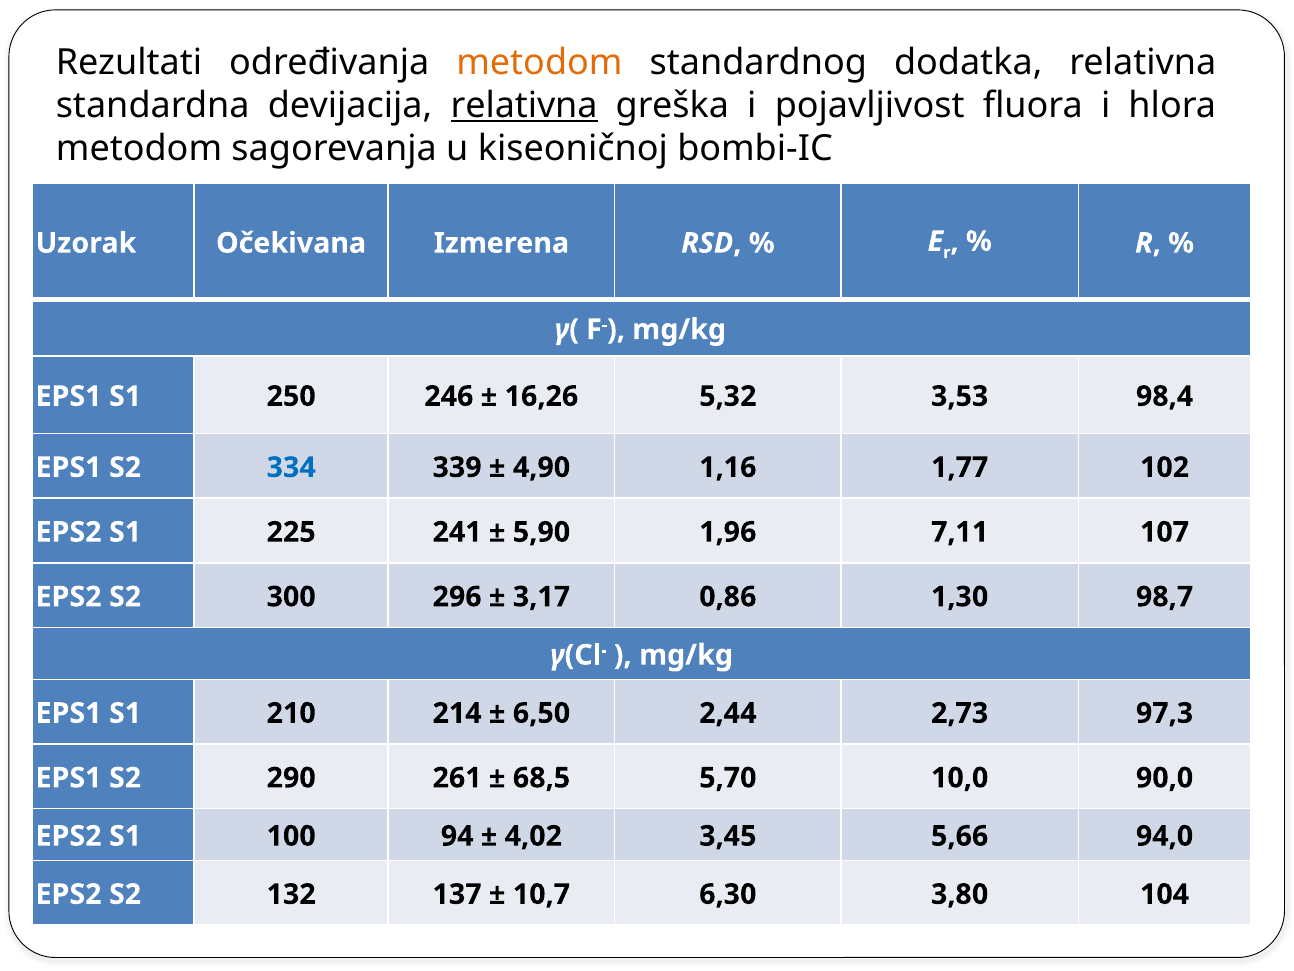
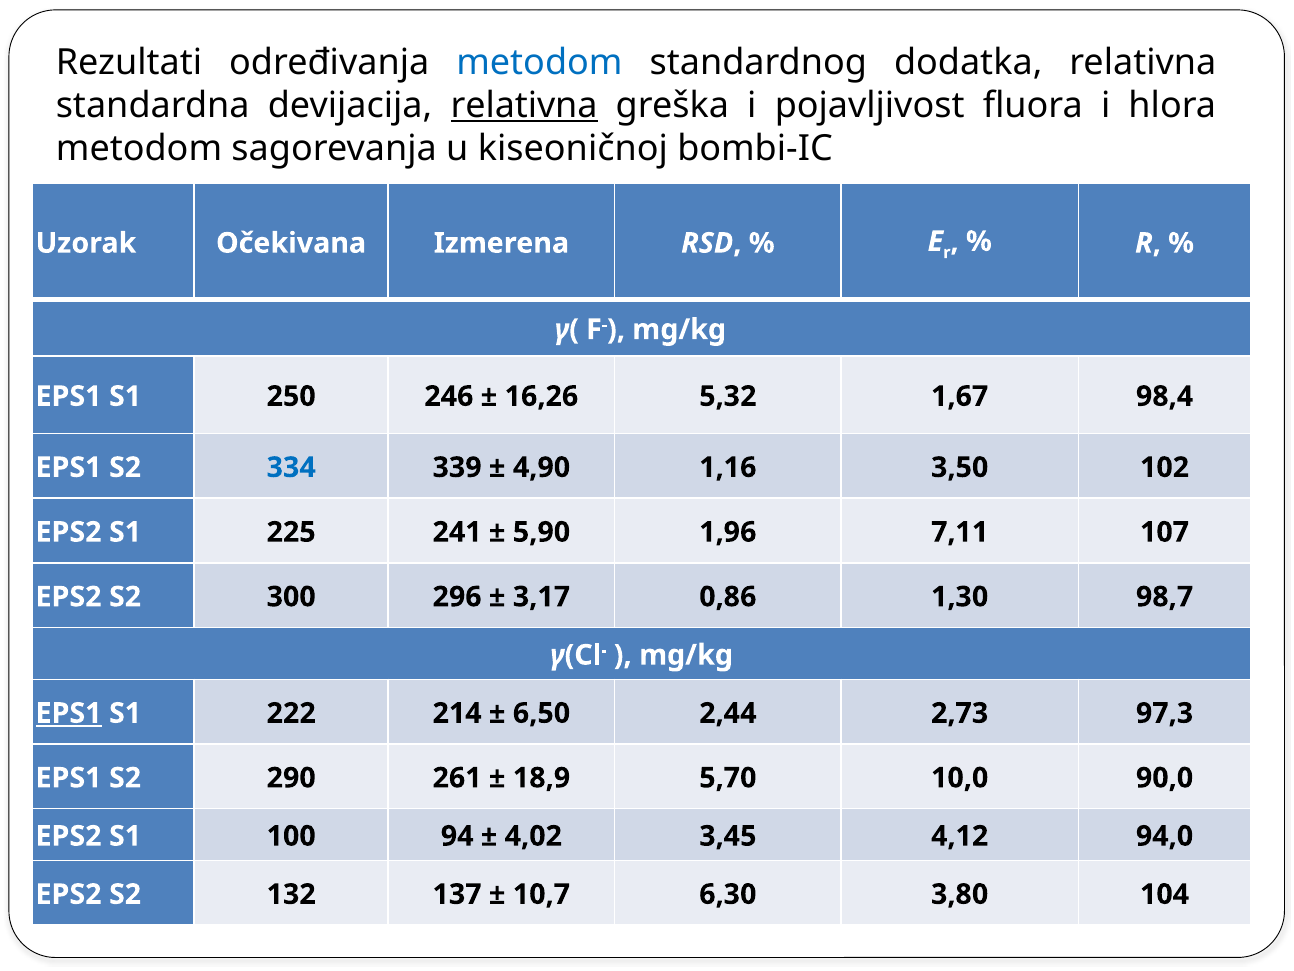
metodom colour: orange -> blue (539, 62)
3,53: 3,53 -> 1,67 (960, 396)
1,77: 1,77 -> 3,50 (960, 467)
EPS1 underline: none -> present (69, 713)
210: 210 -> 222 (291, 713)
68,5: 68,5 -> 18,9 (542, 778)
5,66: 5,66 -> 4,12 (960, 836)
